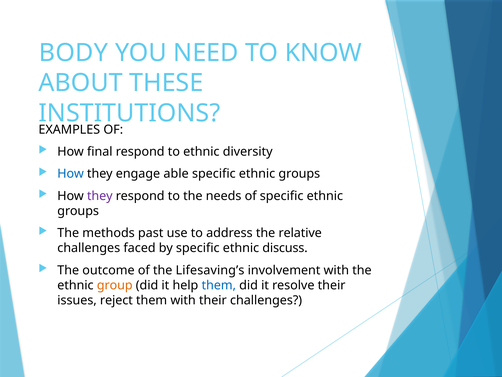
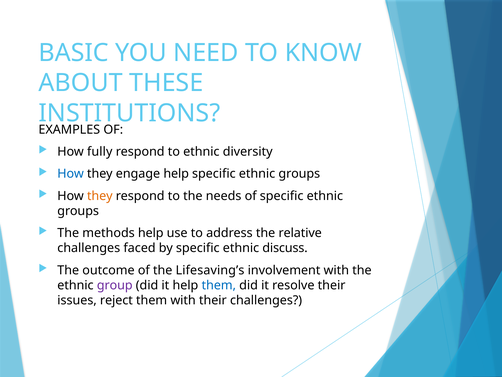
BODY: BODY -> BASIC (74, 53)
final: final -> fully (100, 152)
engage able: able -> help (176, 174)
they colour: purple -> orange (100, 196)
methods past: past -> help (151, 233)
group colour: orange -> purple (115, 285)
